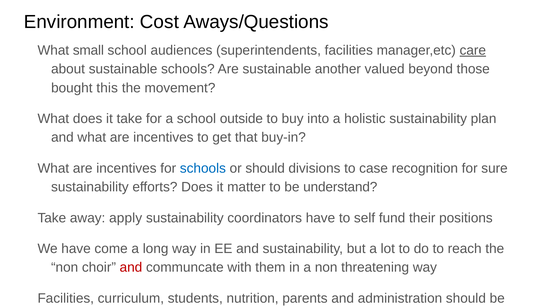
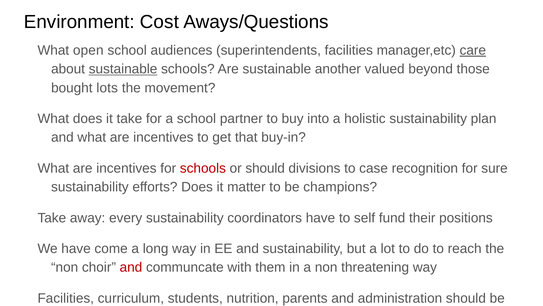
small: small -> open (88, 50)
sustainable underline: none -> present (123, 69)
bought this: this -> lots (107, 88)
outside: outside -> partner (241, 118)
schools colour: blue -> red (203, 168)
understand: understand -> champions (340, 187)
apply: apply -> every (126, 218)
